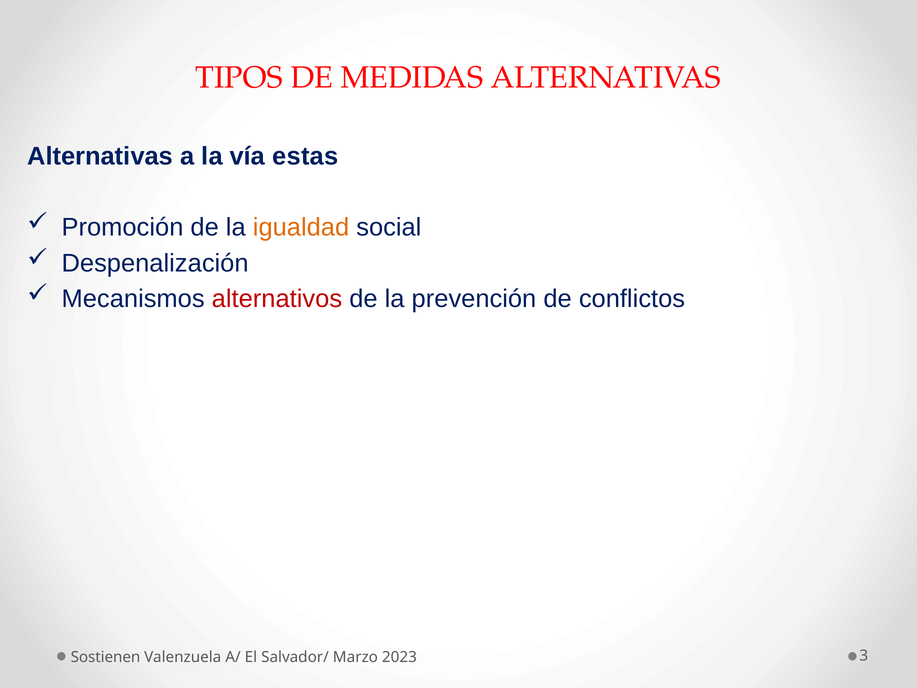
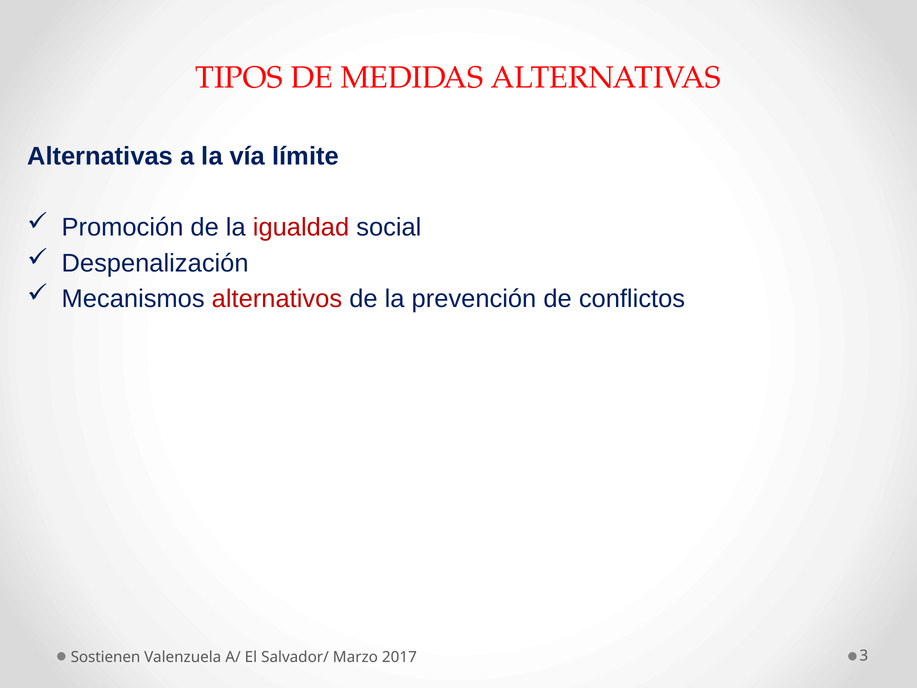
estas: estas -> límite (305, 156)
igualdad colour: orange -> red (301, 227)
2023: 2023 -> 2017 (399, 657)
